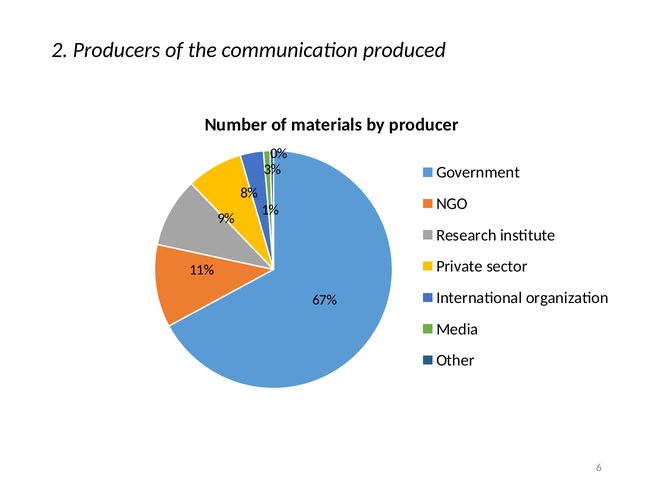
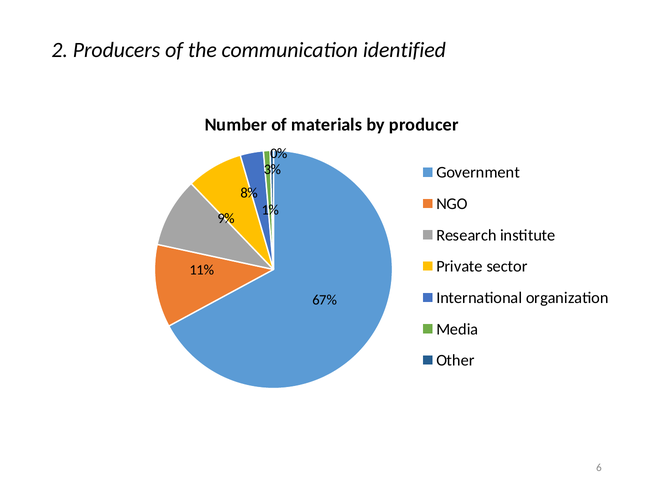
produced: produced -> identified (404, 50)
